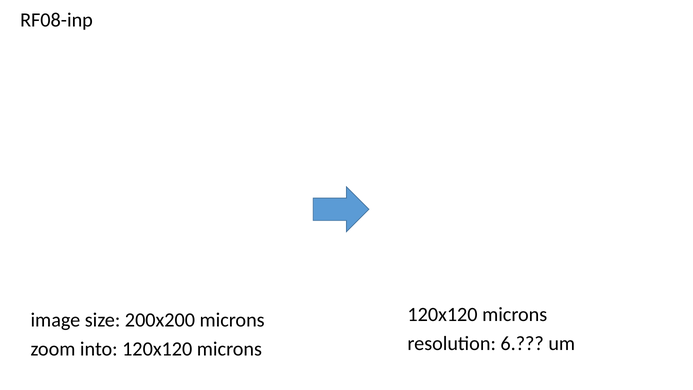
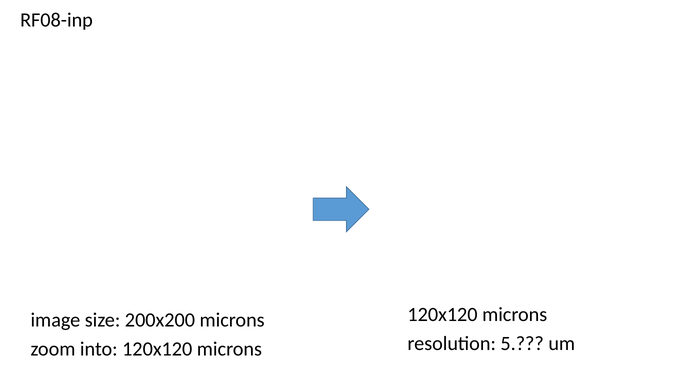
6: 6 -> 5 (522, 343)
